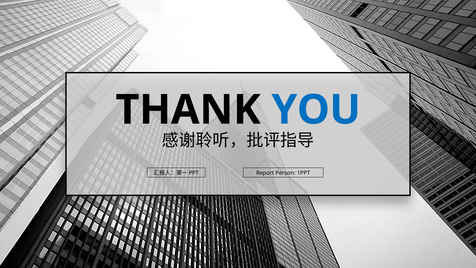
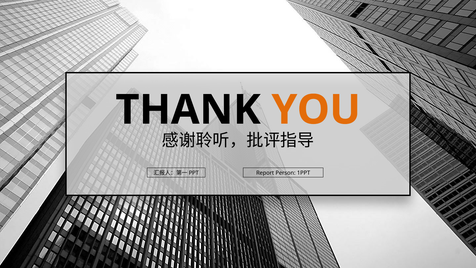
YOU colour: blue -> orange (316, 110)
